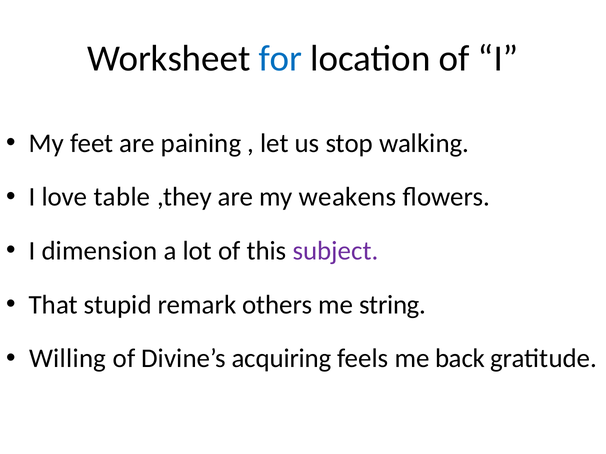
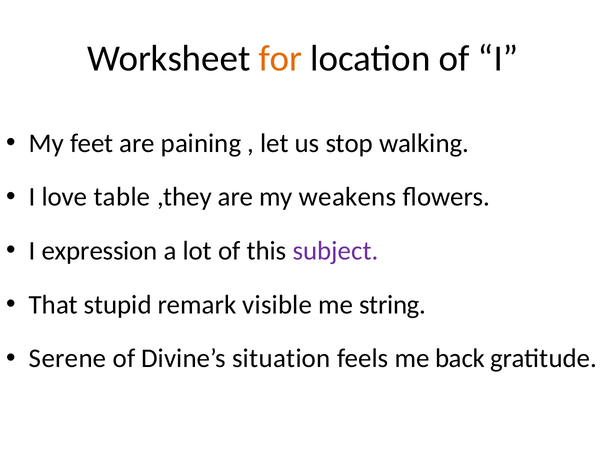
for colour: blue -> orange (280, 59)
dimension: dimension -> expression (100, 251)
others: others -> visible (277, 305)
Willing: Willing -> Serene (68, 359)
acquiring: acquiring -> situation (281, 359)
